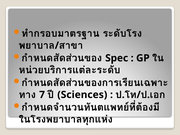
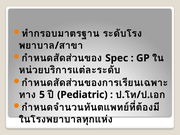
7: 7 -> 5 (42, 95)
Sciences: Sciences -> Pediatric (82, 95)
